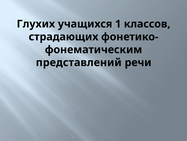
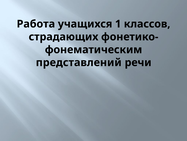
Глухих: Глухих -> Работа (36, 24)
